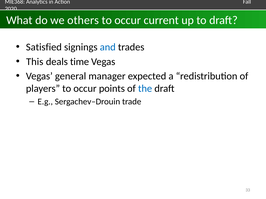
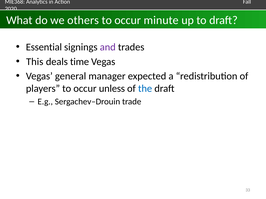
current: current -> minute (161, 20)
Satisfied: Satisfied -> Essential (44, 47)
and colour: blue -> purple (108, 47)
points: points -> unless (112, 89)
